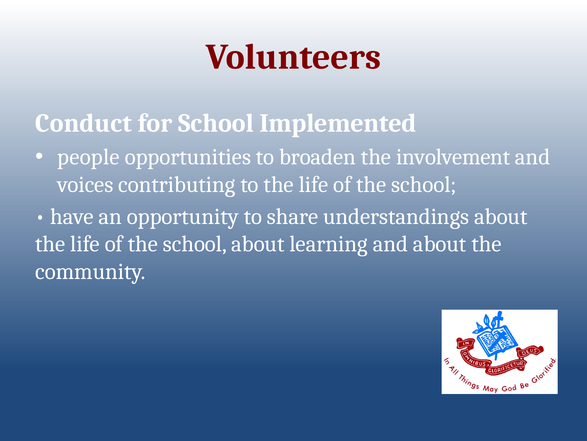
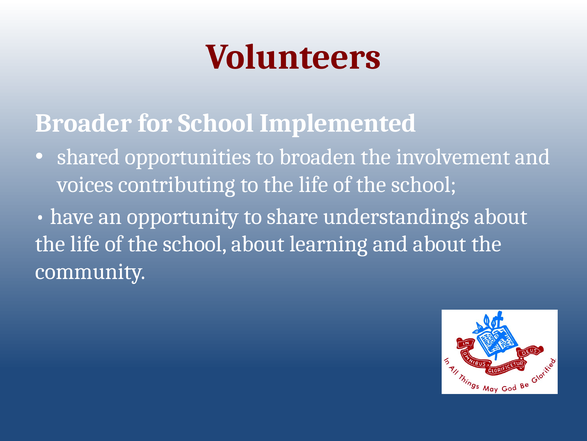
Conduct: Conduct -> Broader (84, 123)
people: people -> shared (89, 157)
